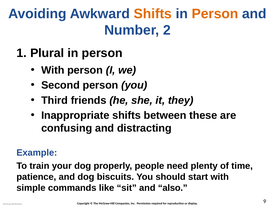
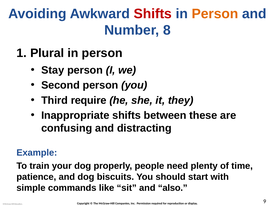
Shifts colour: orange -> red (153, 14)
2: 2 -> 8 (167, 30)
With: With -> Stay (53, 70)
friends: friends -> require (89, 100)
